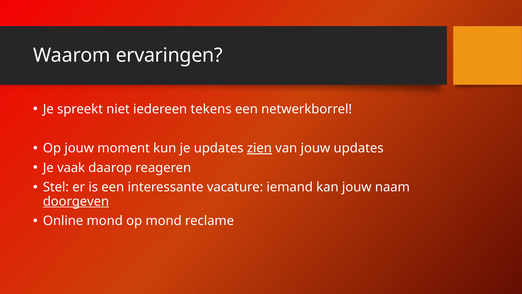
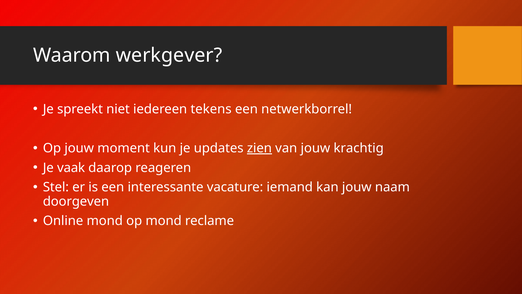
ervaringen: ervaringen -> werkgever (169, 55)
jouw updates: updates -> krachtig (359, 148)
doorgeven underline: present -> none (76, 201)
